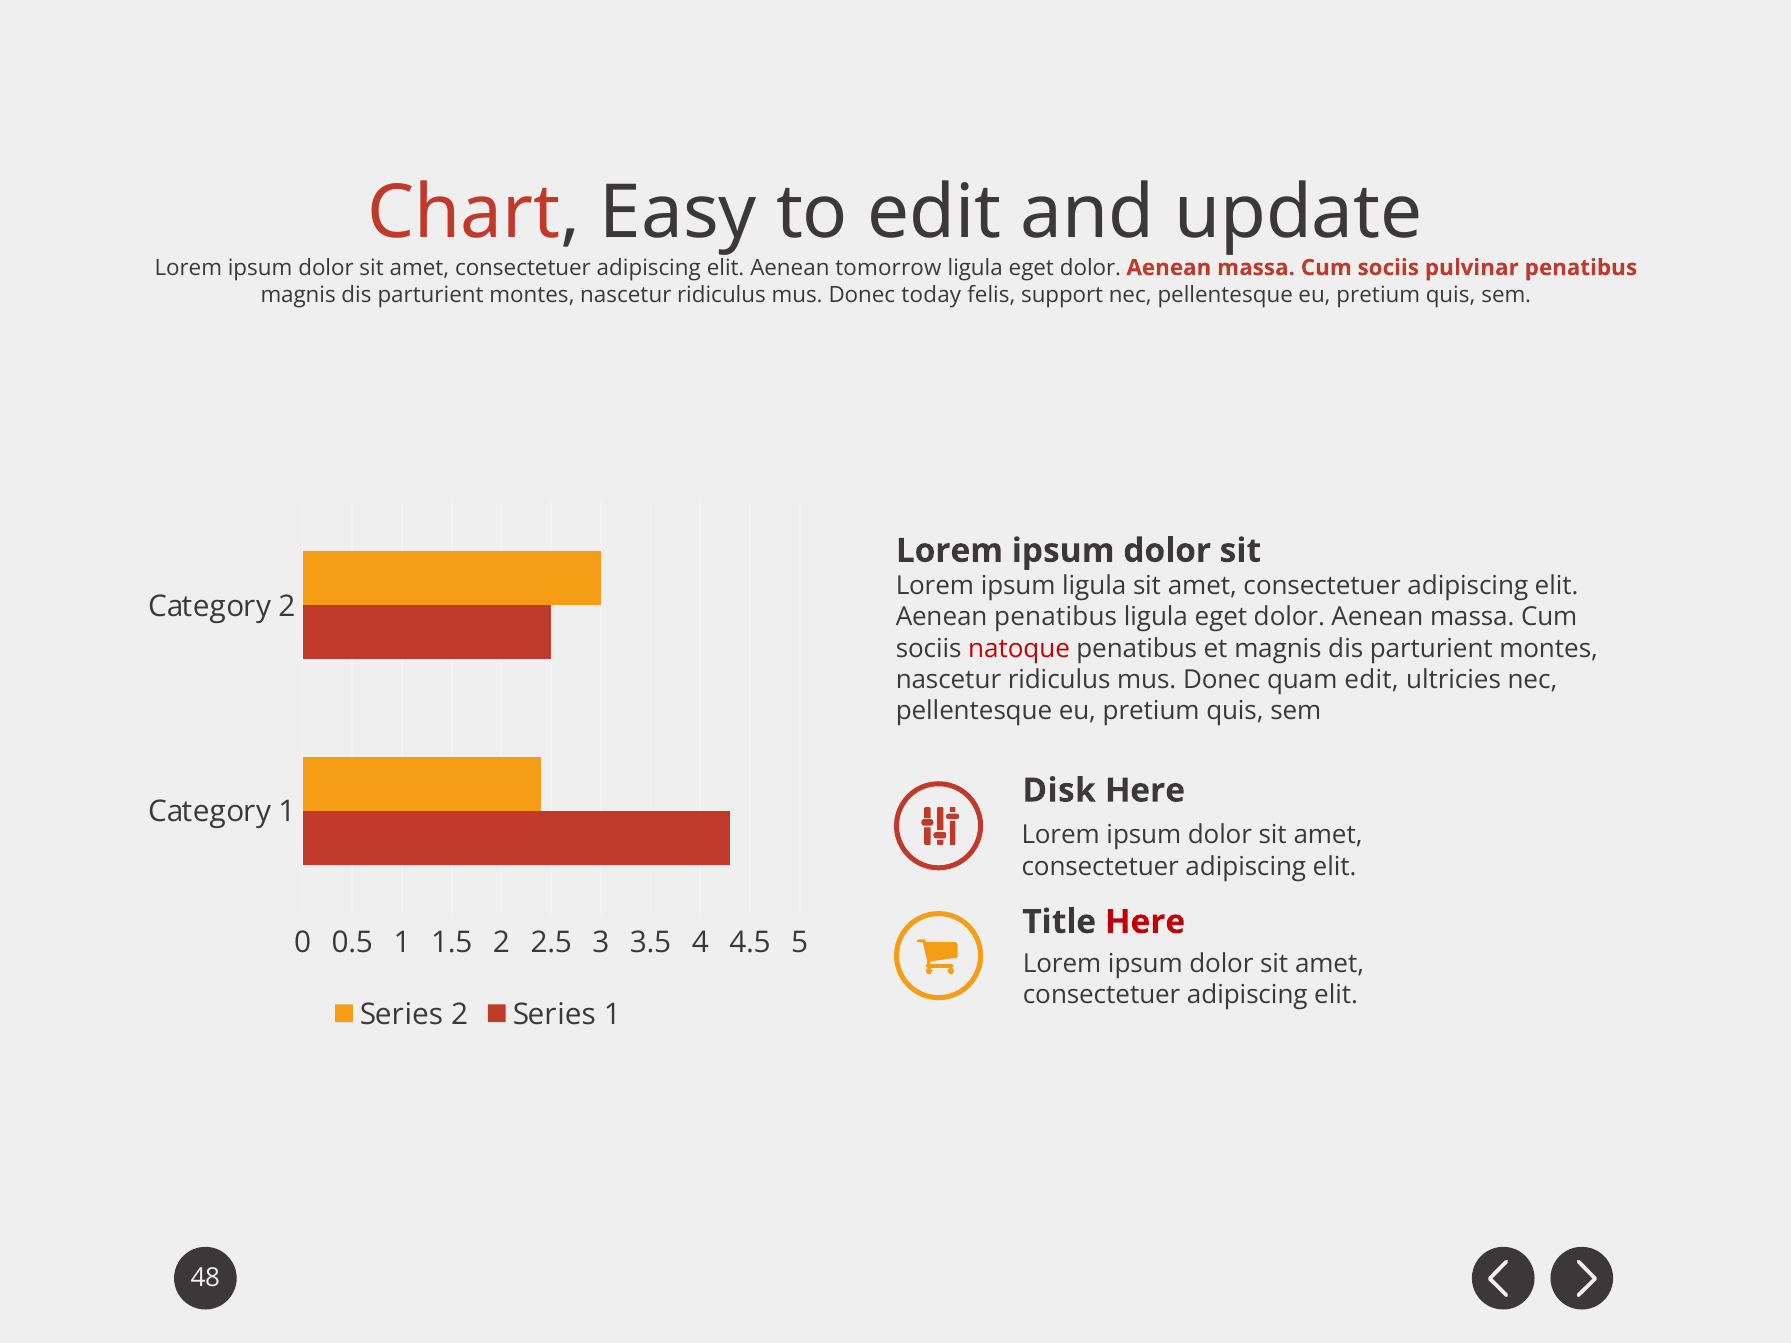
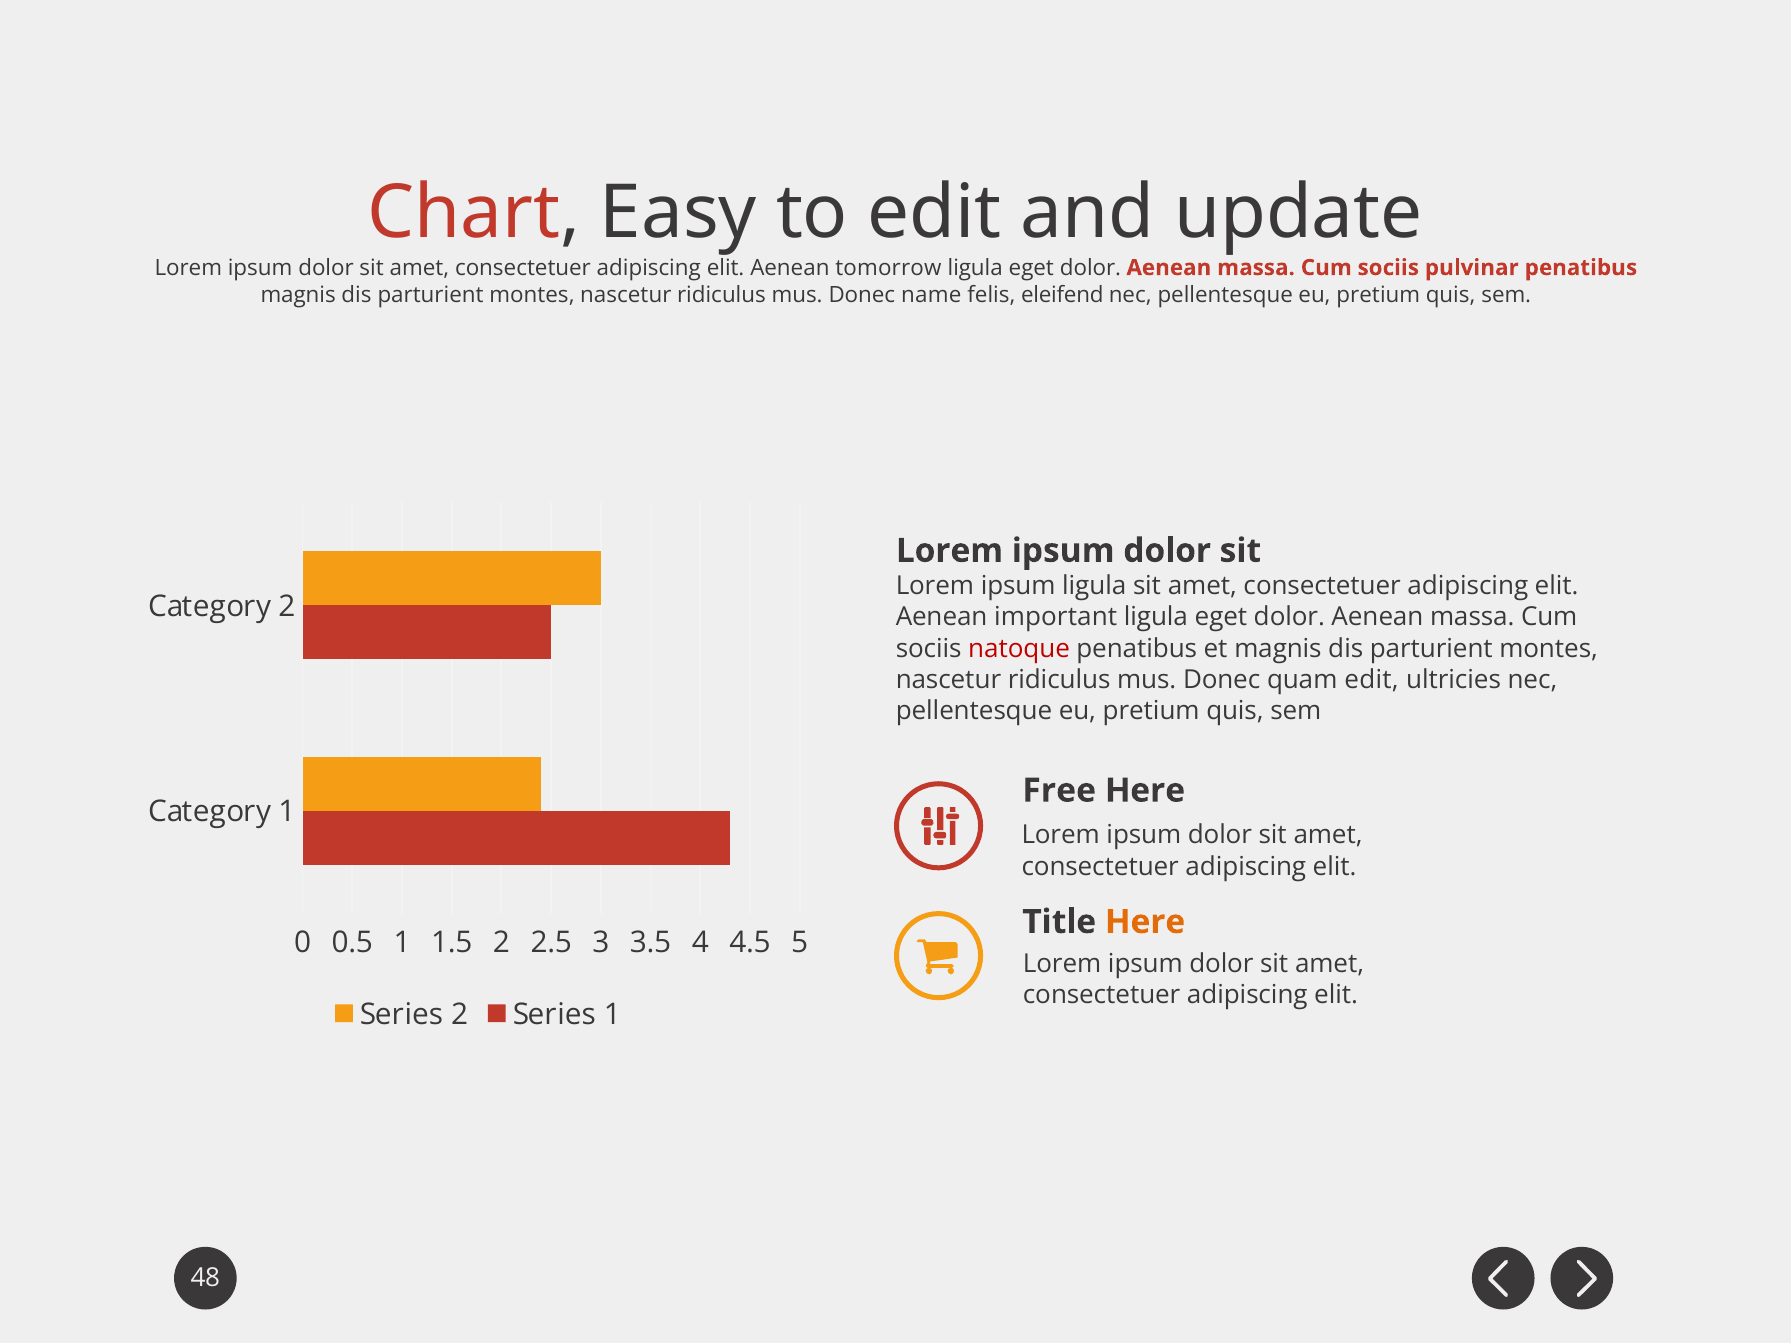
today: today -> name (931, 295)
support: support -> eleifend (1062, 295)
Aenean penatibus: penatibus -> important (1056, 617)
Disk: Disk -> Free (1059, 791)
Here colour: red -> orange (1145, 922)
